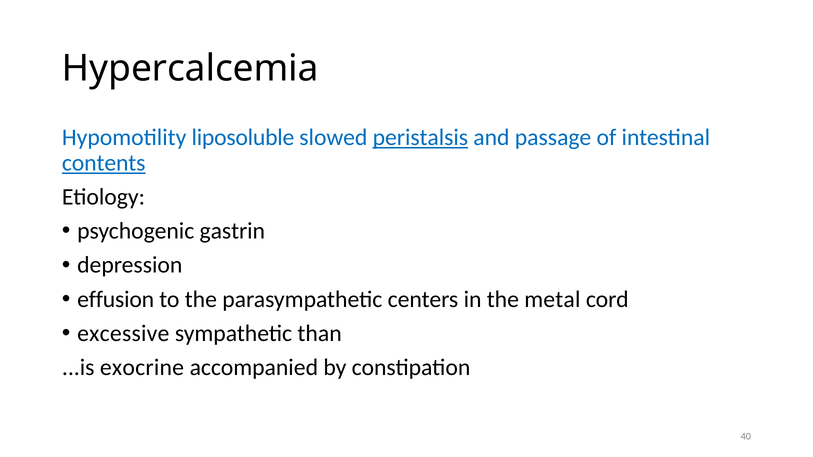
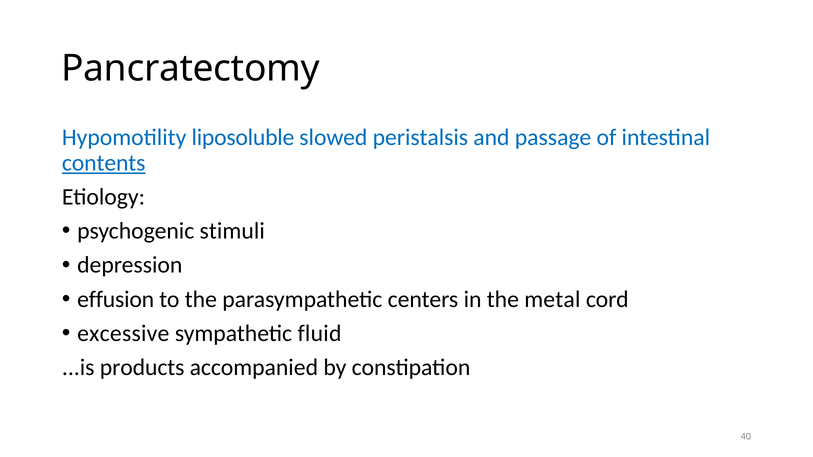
Hypercalcemia: Hypercalcemia -> Pancratectomy (190, 68)
peristalsis underline: present -> none (420, 137)
gastrin: gastrin -> stimuli (232, 231)
than: than -> fluid (319, 334)
exocrine: exocrine -> products (142, 368)
